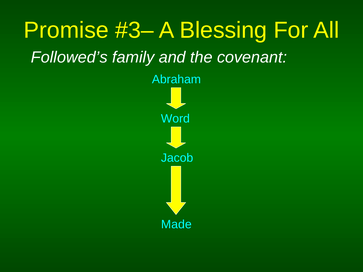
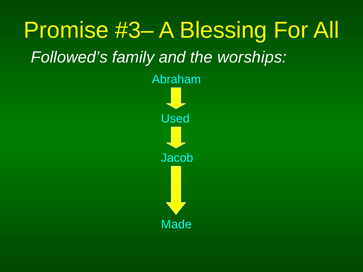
covenant: covenant -> worships (252, 57)
Word: Word -> Used (175, 119)
